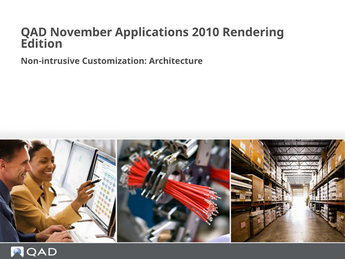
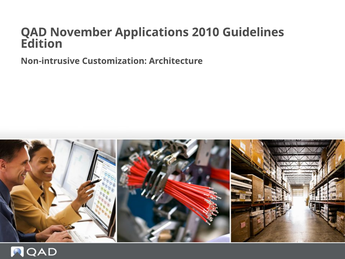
Rendering: Rendering -> Guidelines (253, 32)
